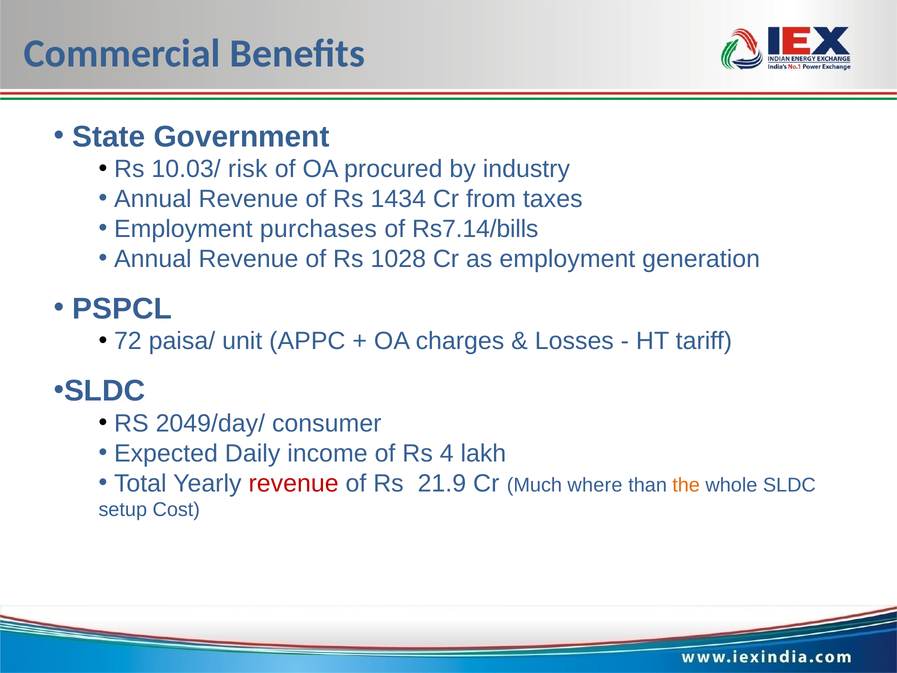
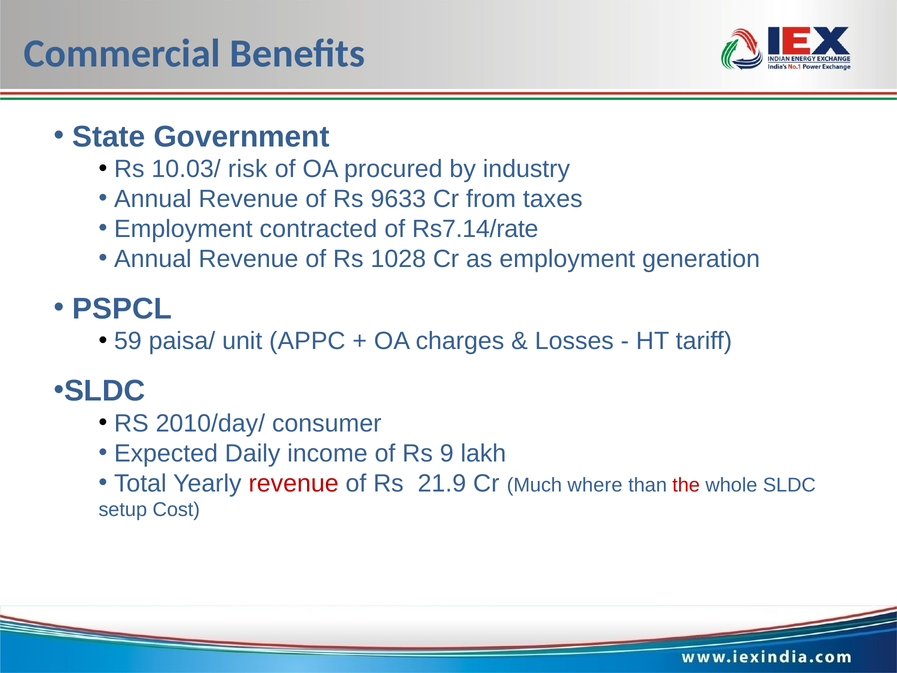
1434: 1434 -> 9633 (398, 199)
purchases: purchases -> contracted (318, 229)
Rs7.14/bills: Rs7.14/bills -> Rs7.14/rate (475, 229)
72: 72 -> 59 (128, 341)
2049/day/: 2049/day/ -> 2010/day/ (210, 423)
4: 4 -> 9 (447, 453)
the colour: orange -> red (686, 485)
